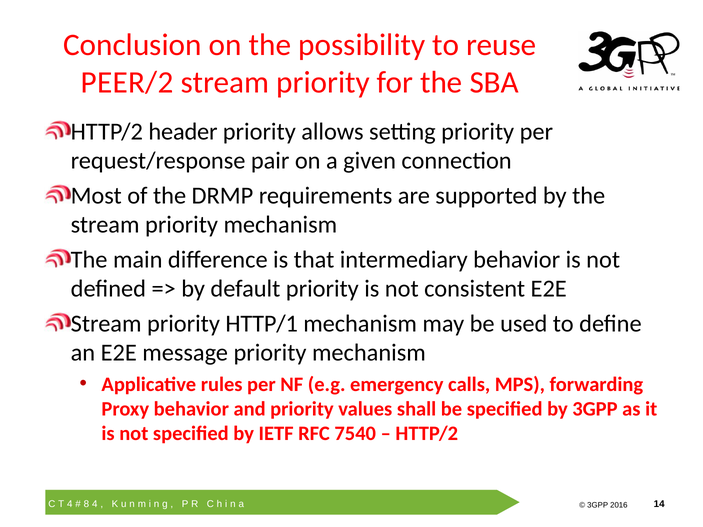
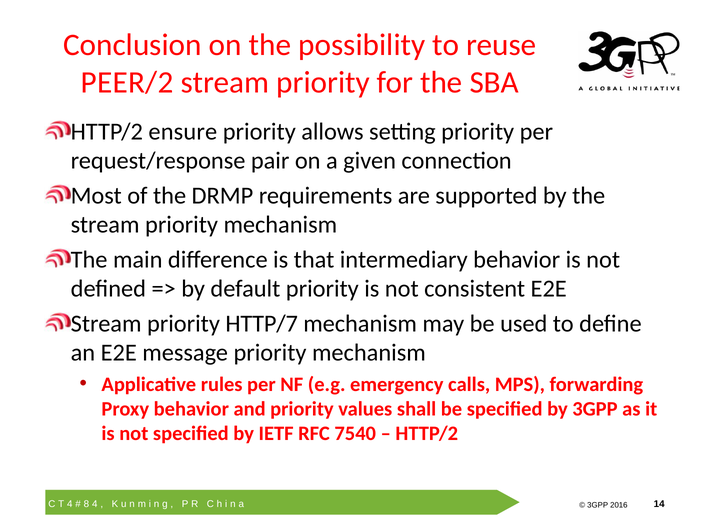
header: header -> ensure (183, 132)
HTTP/1: HTTP/1 -> HTTP/7 (262, 324)
